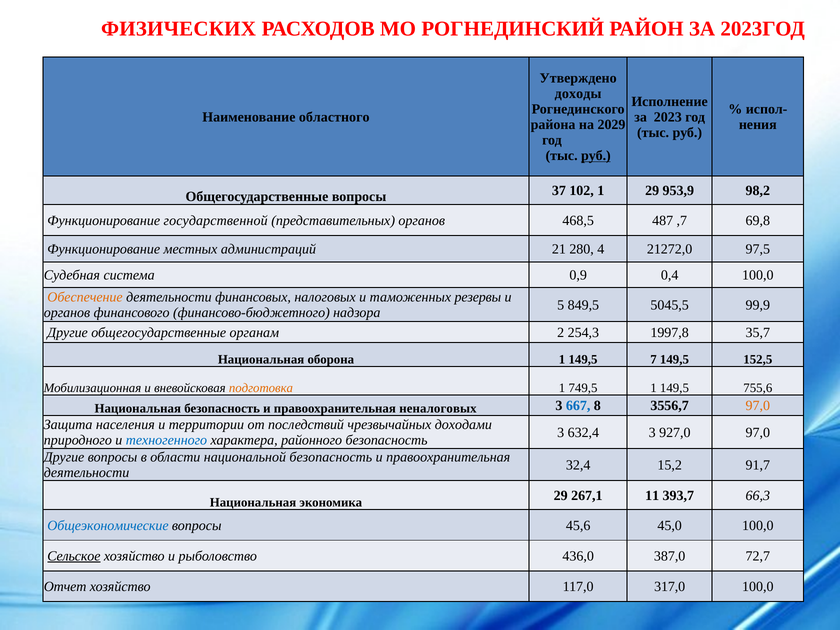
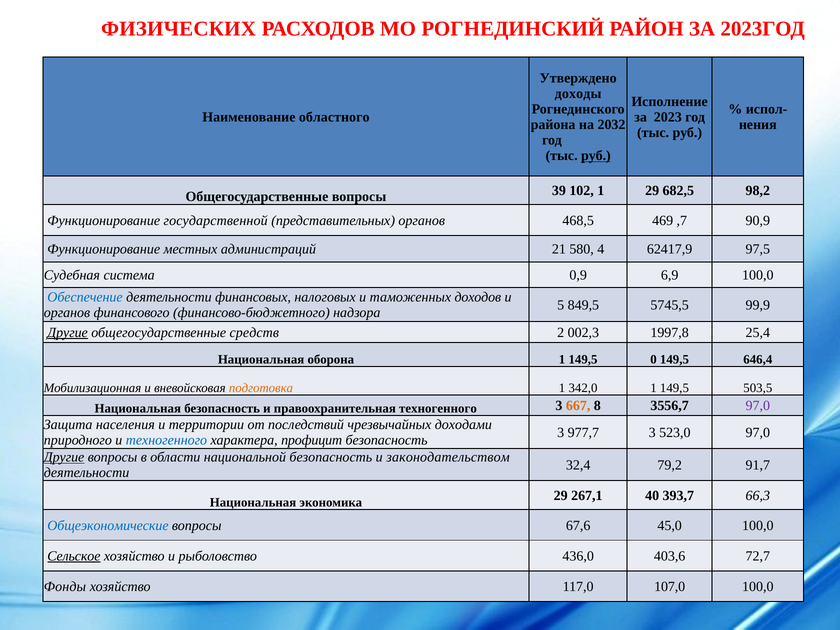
2029: 2029 -> 2032 (612, 125)
37: 37 -> 39 (559, 191)
953,9: 953,9 -> 682,5 (678, 191)
487: 487 -> 469 (663, 220)
69,8: 69,8 -> 90,9 (758, 220)
280: 280 -> 580 (582, 249)
21272,0: 21272,0 -> 62417,9 (670, 249)
0,4: 0,4 -> 6,9 (670, 275)
Обеспечение colour: orange -> blue (85, 297)
резервы: резервы -> доходов (478, 297)
5045,5: 5045,5 -> 5745,5 (670, 305)
Другие underline: none -> present (68, 333)
органам: органам -> средств (254, 333)
254,3: 254,3 -> 002,3 (583, 333)
35,7: 35,7 -> 25,4 (758, 333)
7: 7 -> 0 (654, 359)
152,5: 152,5 -> 646,4 (758, 359)
749,5: 749,5 -> 342,0 (583, 388)
755,6: 755,6 -> 503,5 (758, 388)
правоохранительная неналоговых: неналоговых -> техногенного (438, 408)
667 colour: blue -> orange (578, 406)
97,0 colour: orange -> purple (758, 406)
632,4: 632,4 -> 977,7 (583, 432)
927,0: 927,0 -> 523,0 (675, 432)
районного: районного -> профицит (312, 440)
Другие underline: none -> present (64, 457)
правоохранительная: правоохранительная -> законодательством (448, 457)
15,2: 15,2 -> 79,2 (670, 465)
11: 11 -> 40 (652, 496)
45,6: 45,6 -> 67,6 (578, 525)
387,0: 387,0 -> 403,6 (670, 556)
Отчет: Отчет -> Фонды (65, 587)
317,0: 317,0 -> 107,0 (670, 587)
